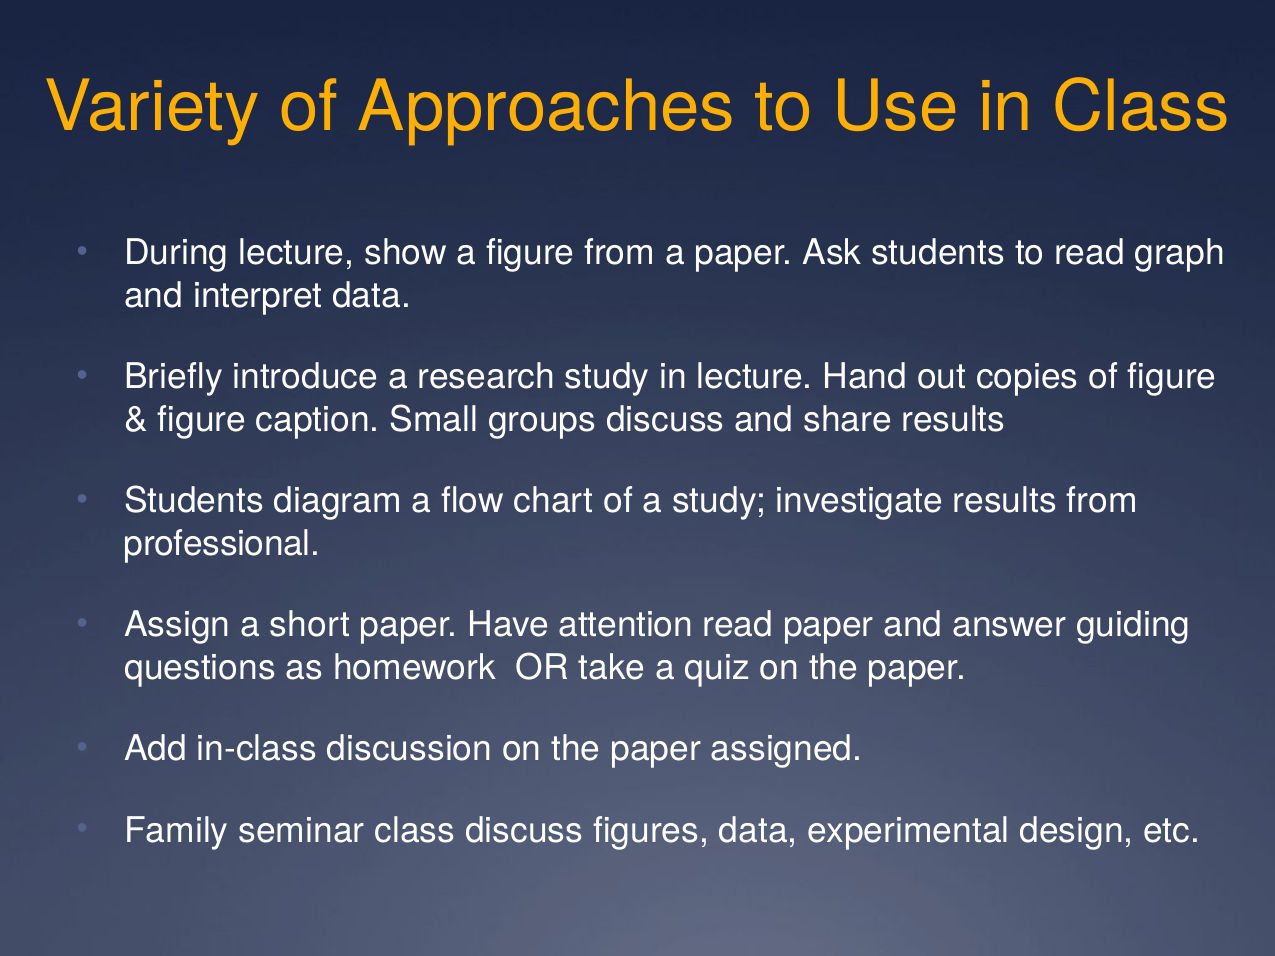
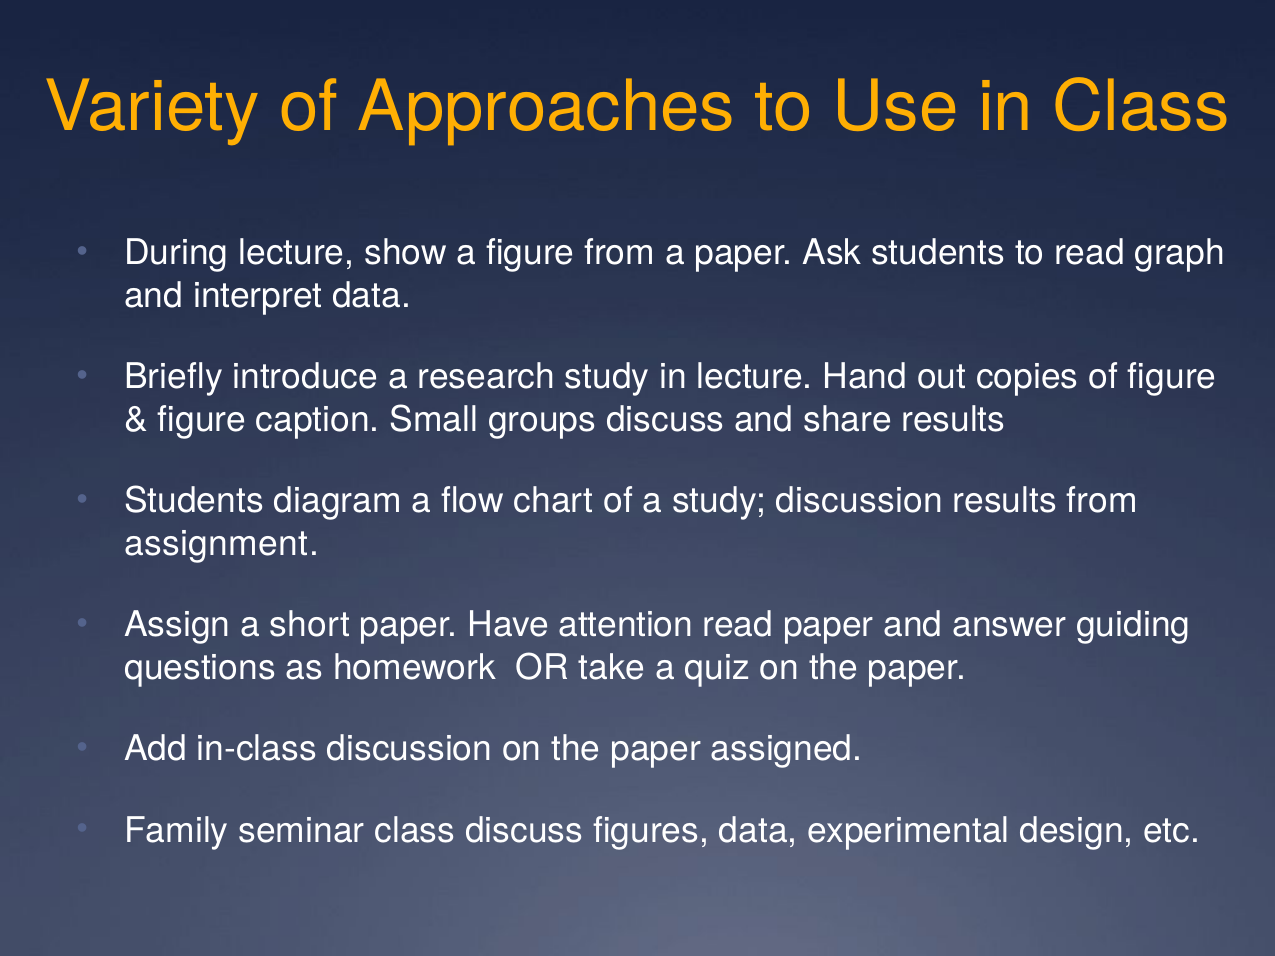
study investigate: investigate -> discussion (859, 501)
professional: professional -> assignment (222, 544)
